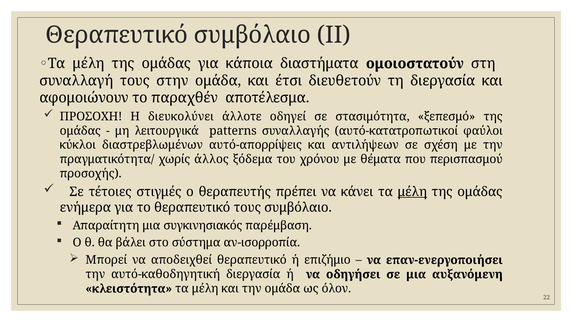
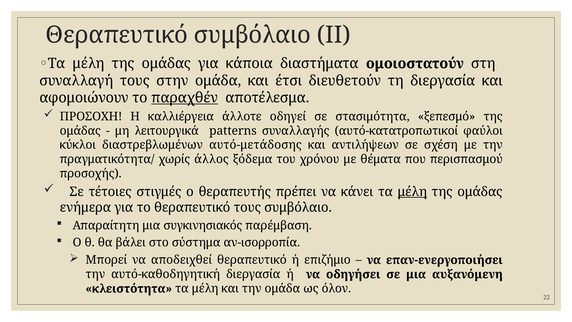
παραχθέν underline: none -> present (185, 98)
διευκολύνει: διευκολύνει -> καλλιέργεια (181, 116)
αυτό-απορρίψεις: αυτό-απορρίψεις -> αυτό-μετάδοσης (255, 145)
